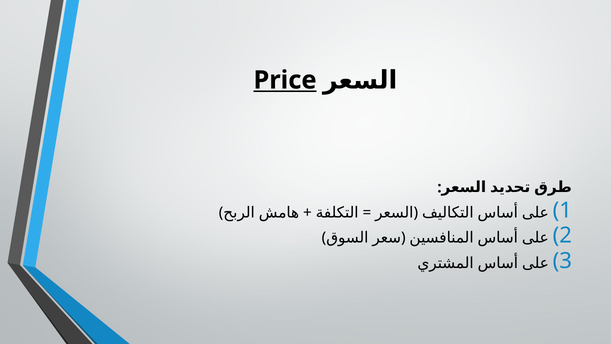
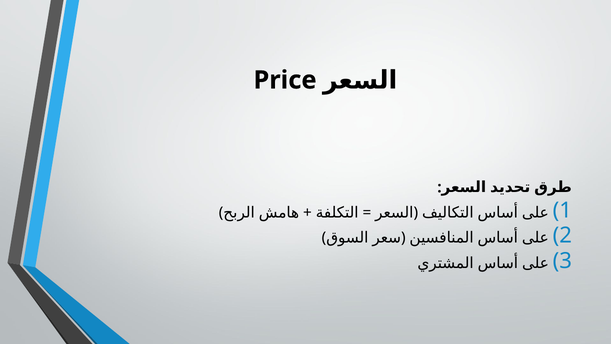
Price underline: present -> none (285, 80)
